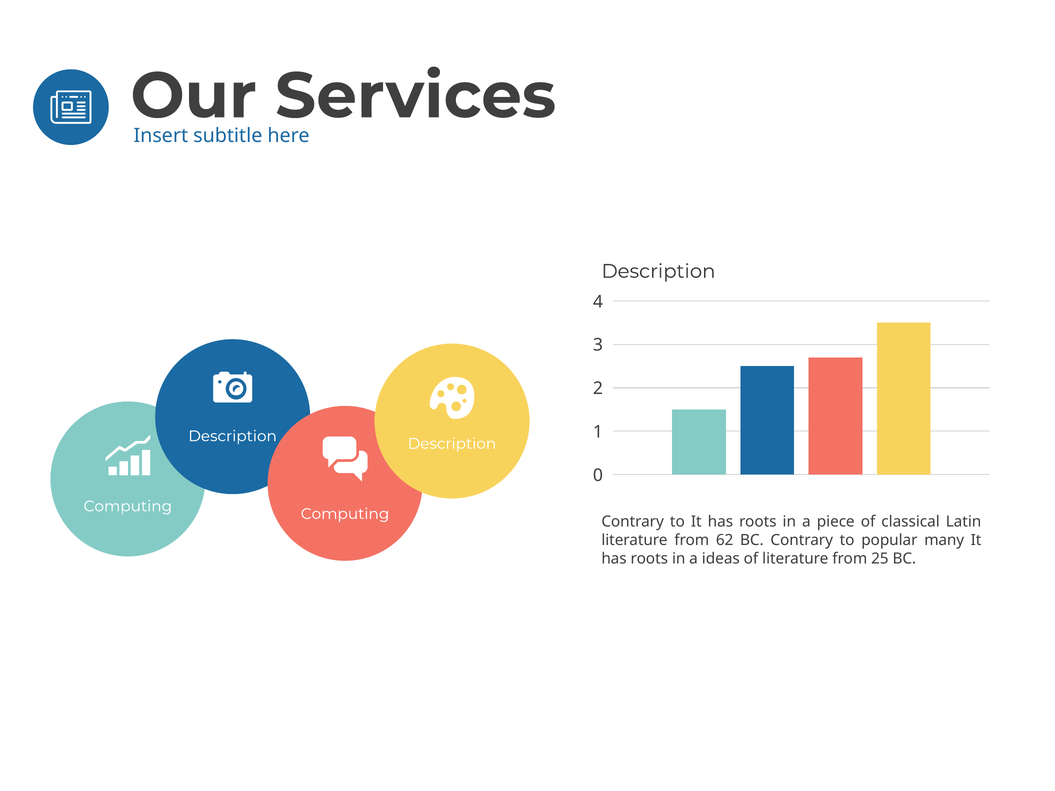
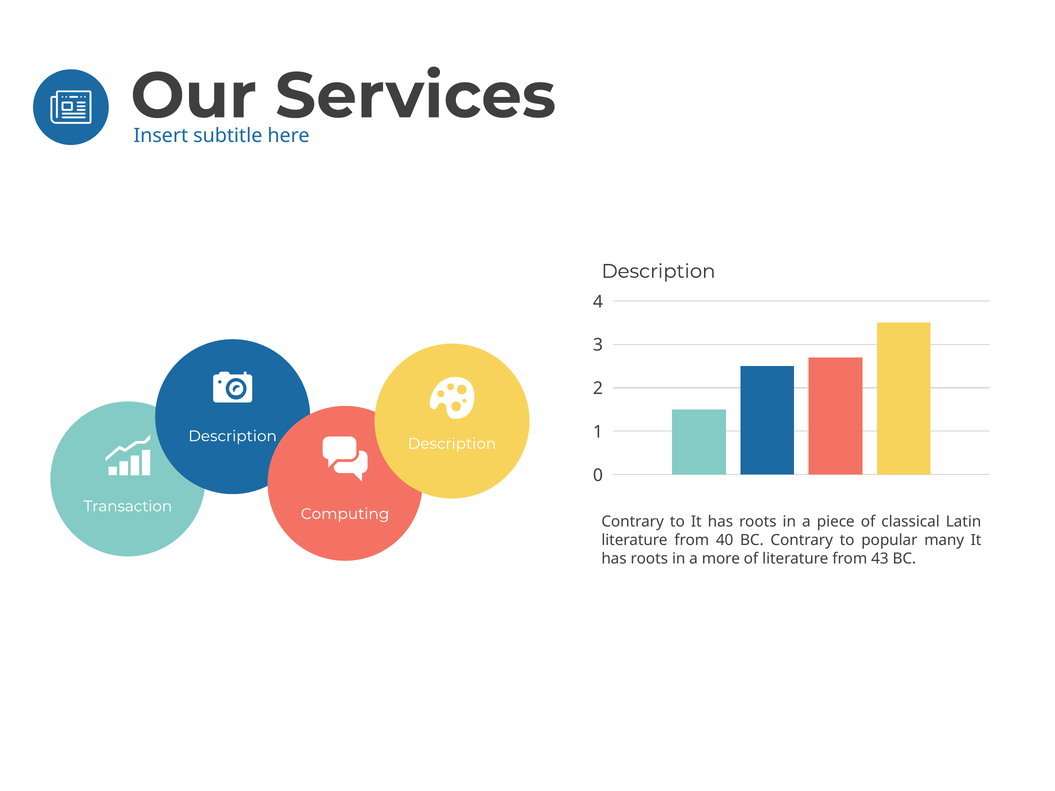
Computing: Computing -> Transaction (128, 506)
62: 62 -> 40 (725, 540)
ideas: ideas -> more (721, 559)
25: 25 -> 43 (880, 559)
